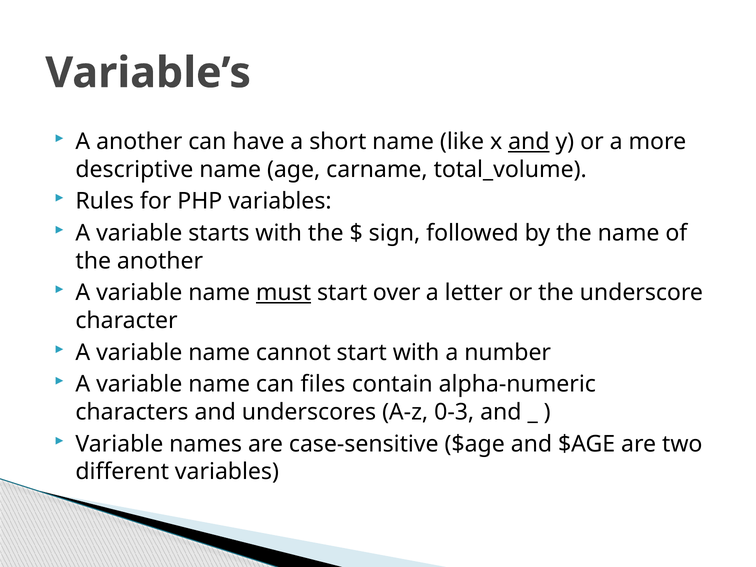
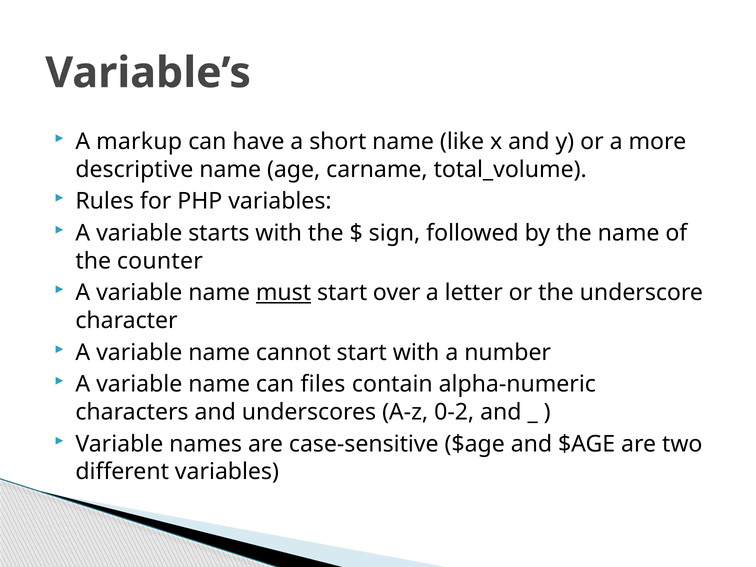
A another: another -> markup (139, 142)
and underline: present -> none (529, 142)
the another: another -> counter (160, 261)
0-3: 0-3 -> 0-2 (454, 412)
